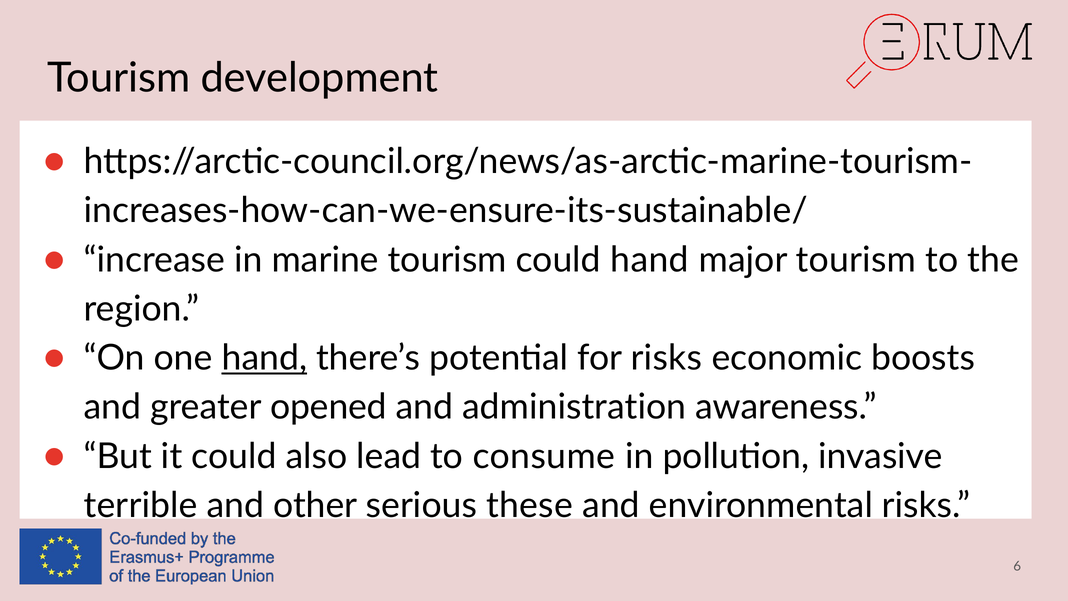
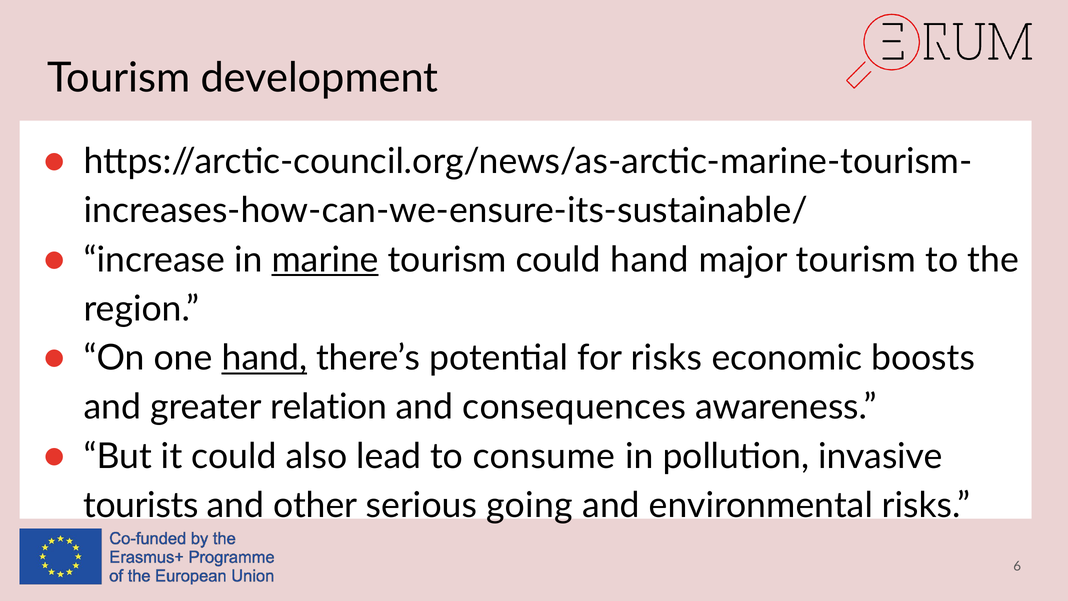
marine underline: none -> present (325, 260)
opened: opened -> relation (329, 407)
administration: administration -> consequences (574, 407)
terrible: terrible -> tourists (141, 505)
these: these -> going (530, 505)
